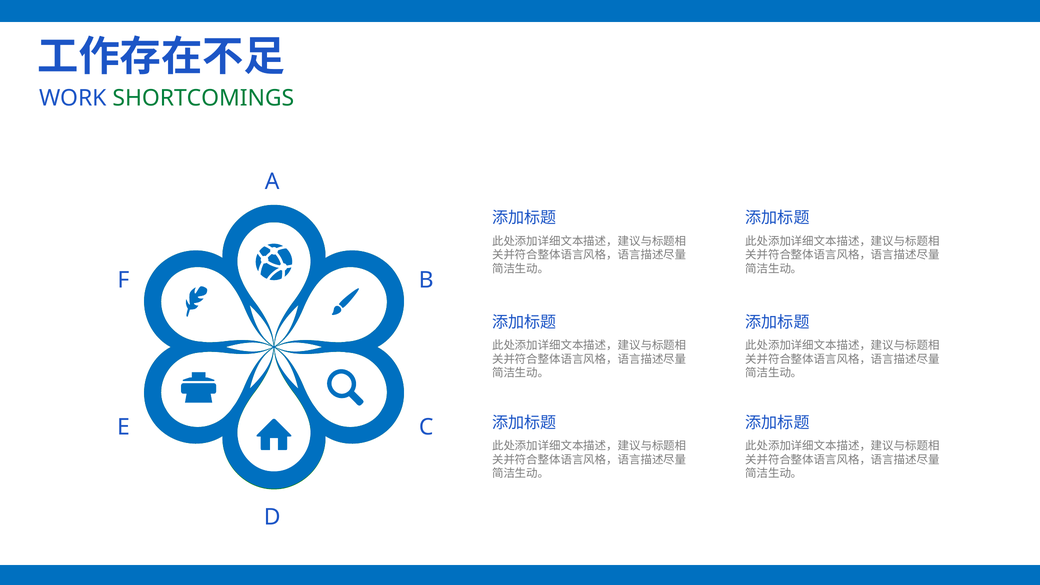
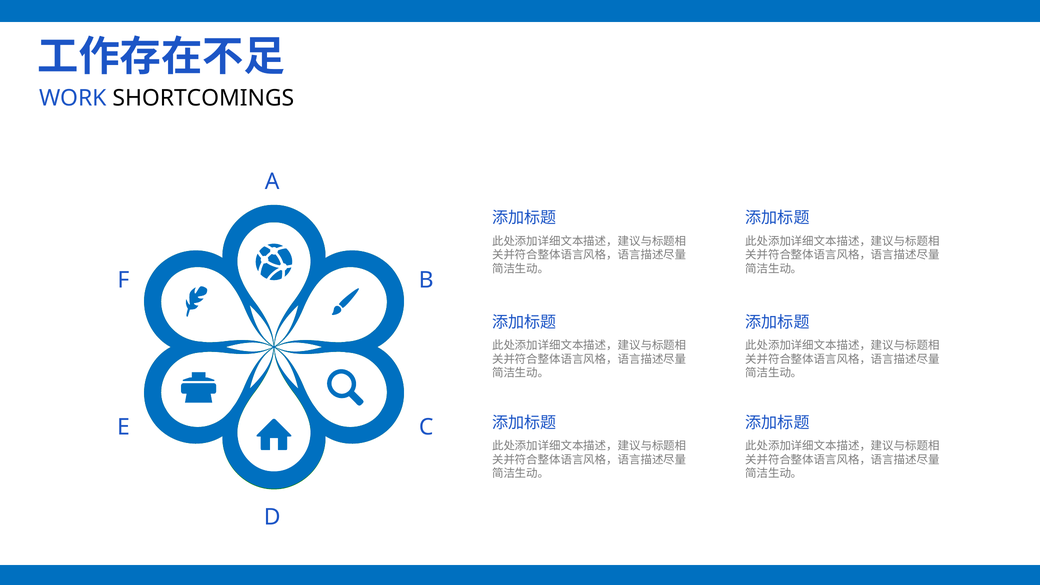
SHORTCOMINGS colour: green -> black (203, 98)
